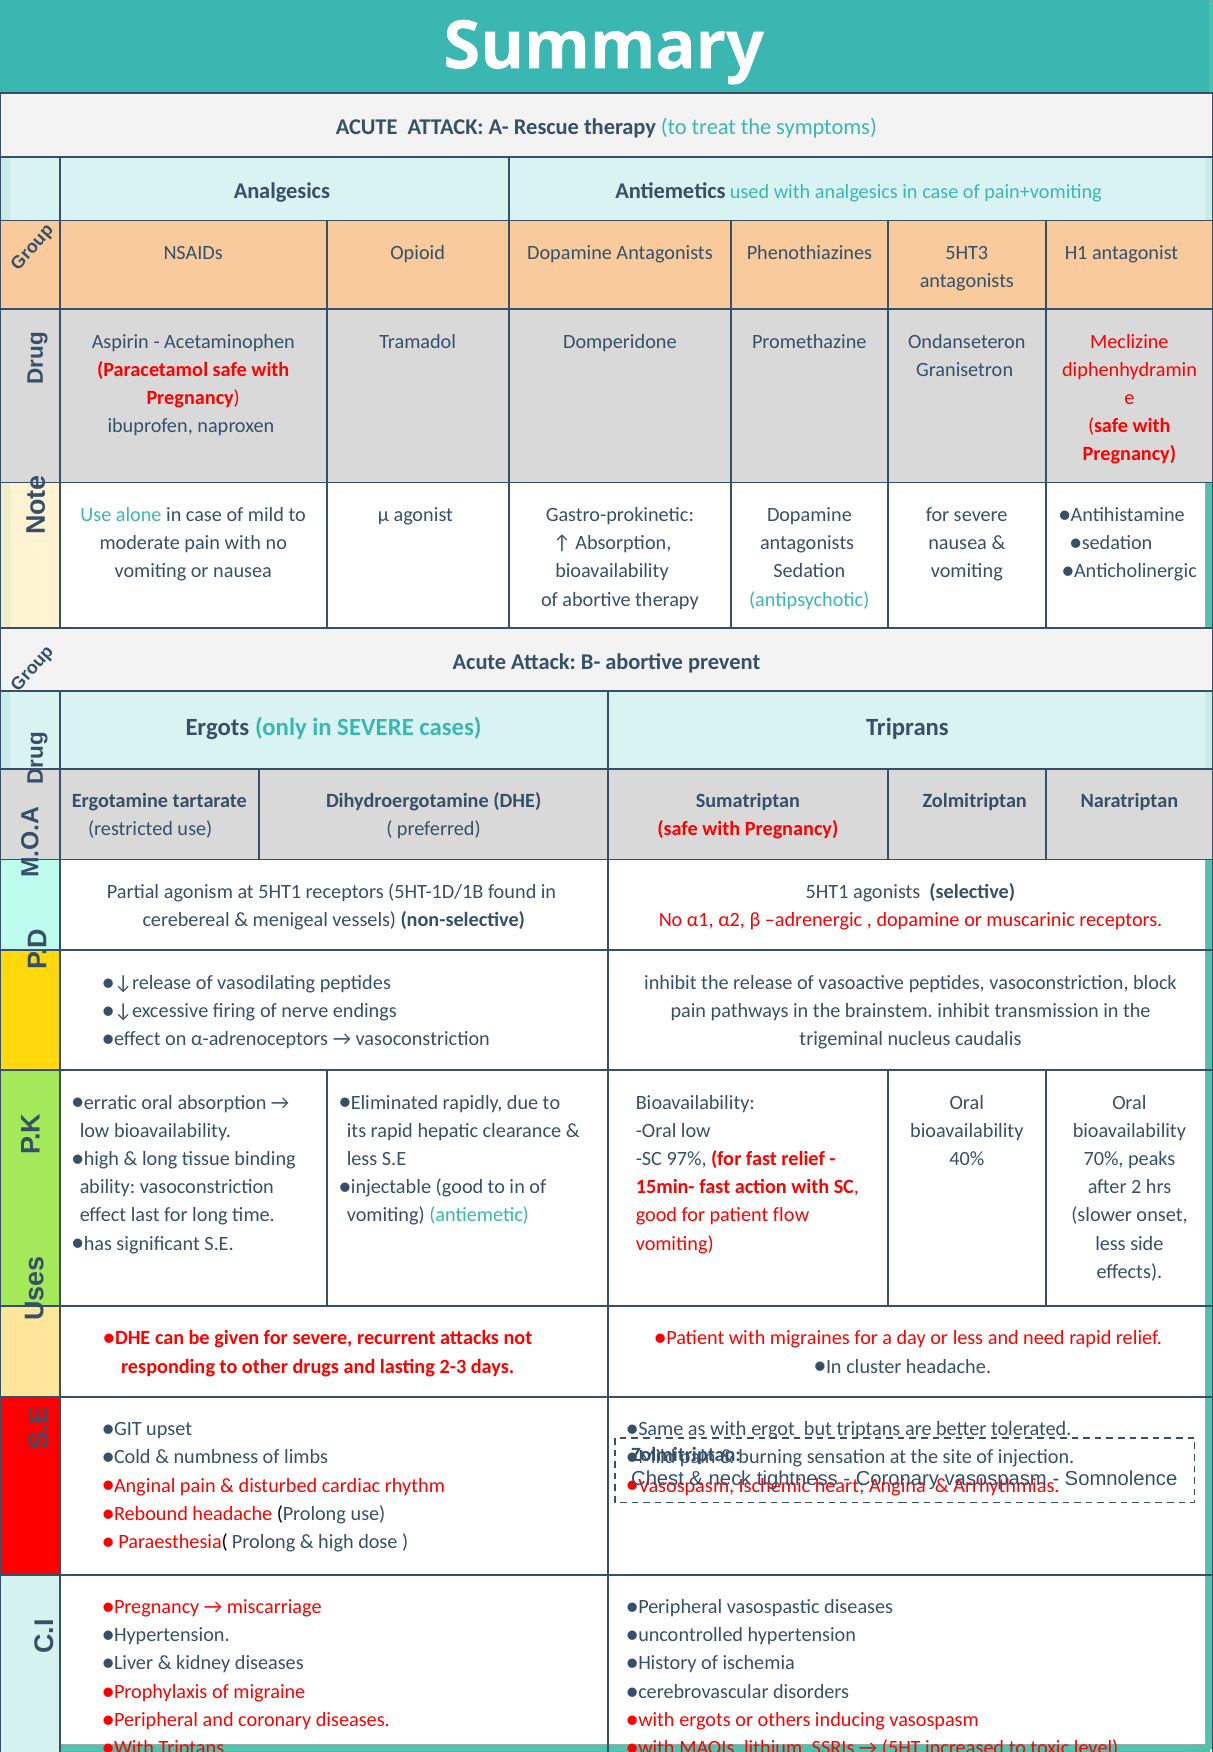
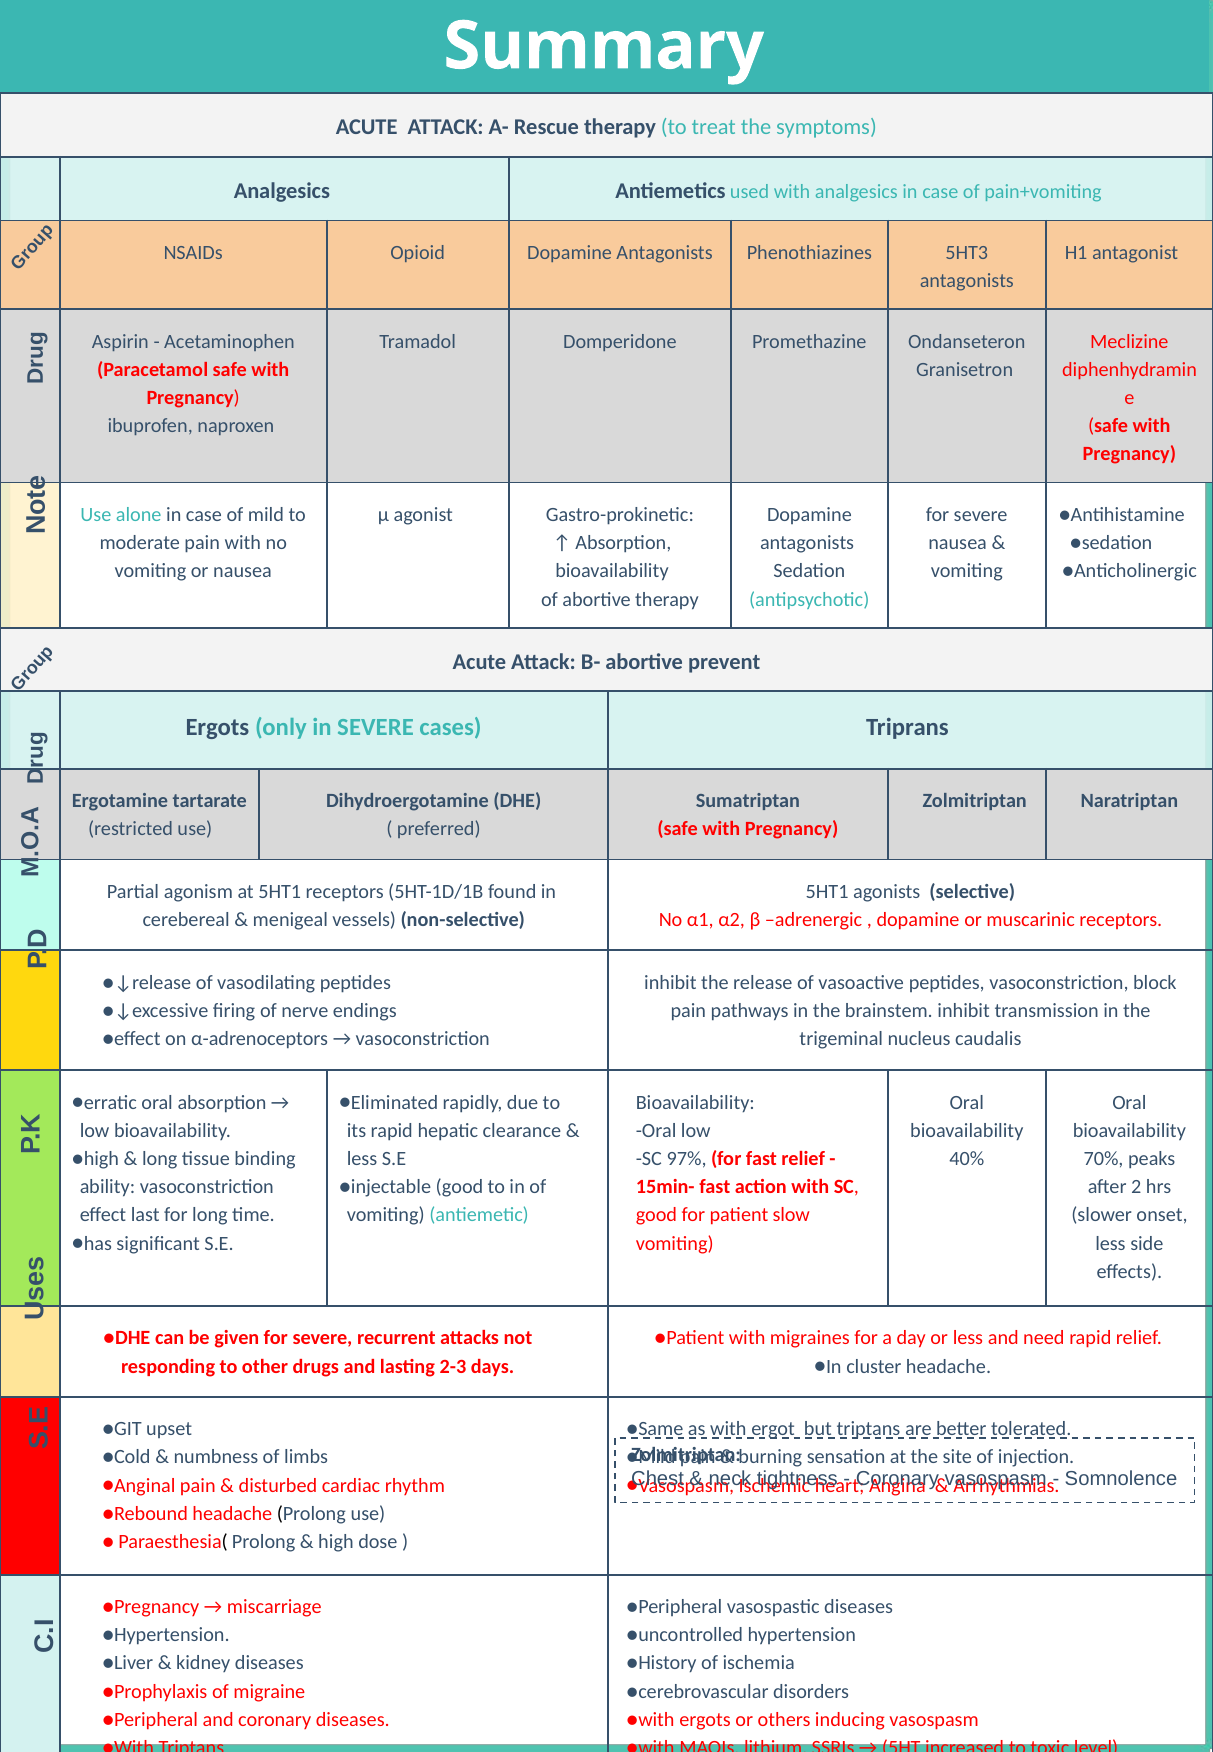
flow: flow -> slow (791, 1215)
